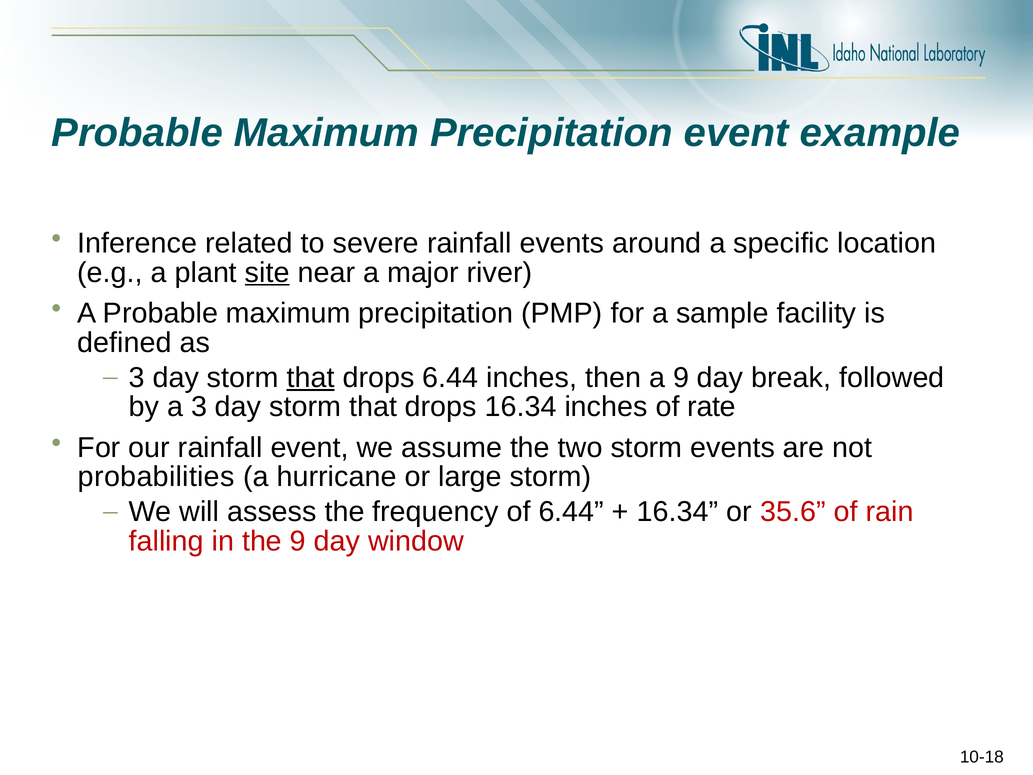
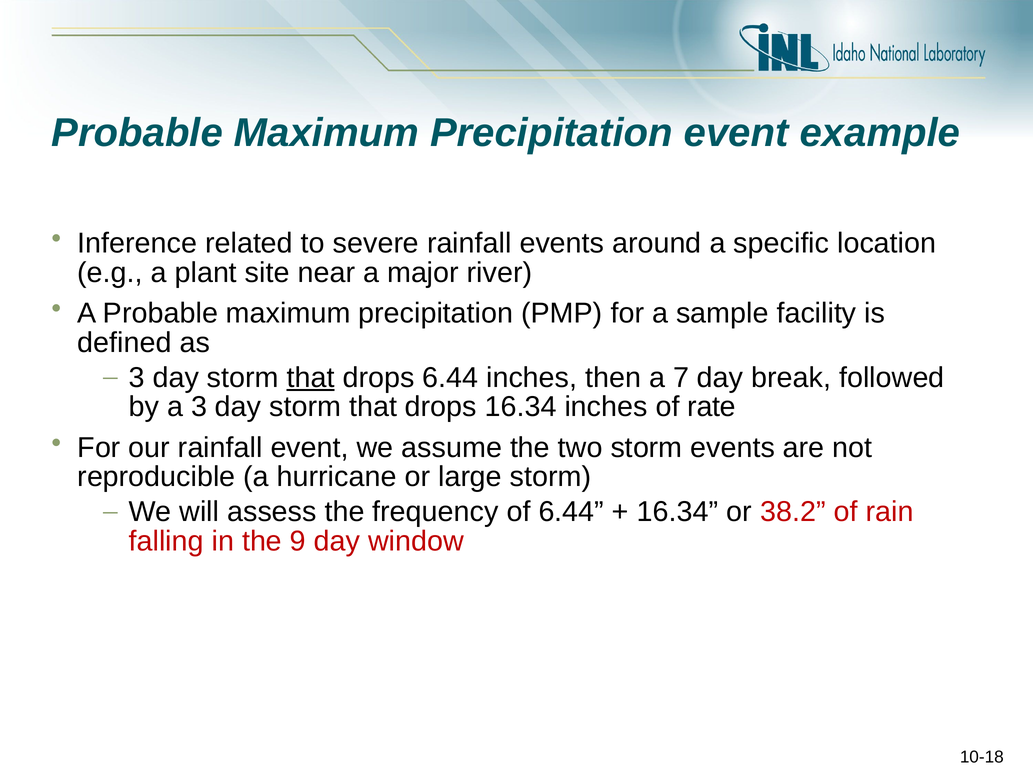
site underline: present -> none (267, 272)
a 9: 9 -> 7 (681, 377)
probabilities: probabilities -> reproducible (156, 477)
35.6: 35.6 -> 38.2 (793, 512)
